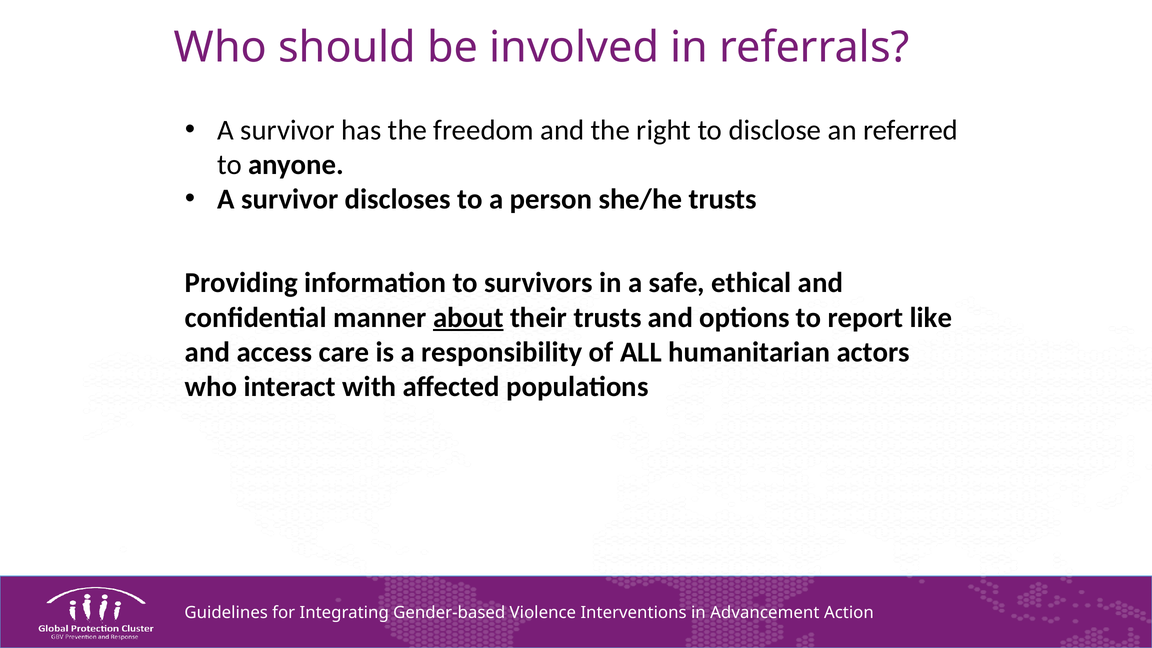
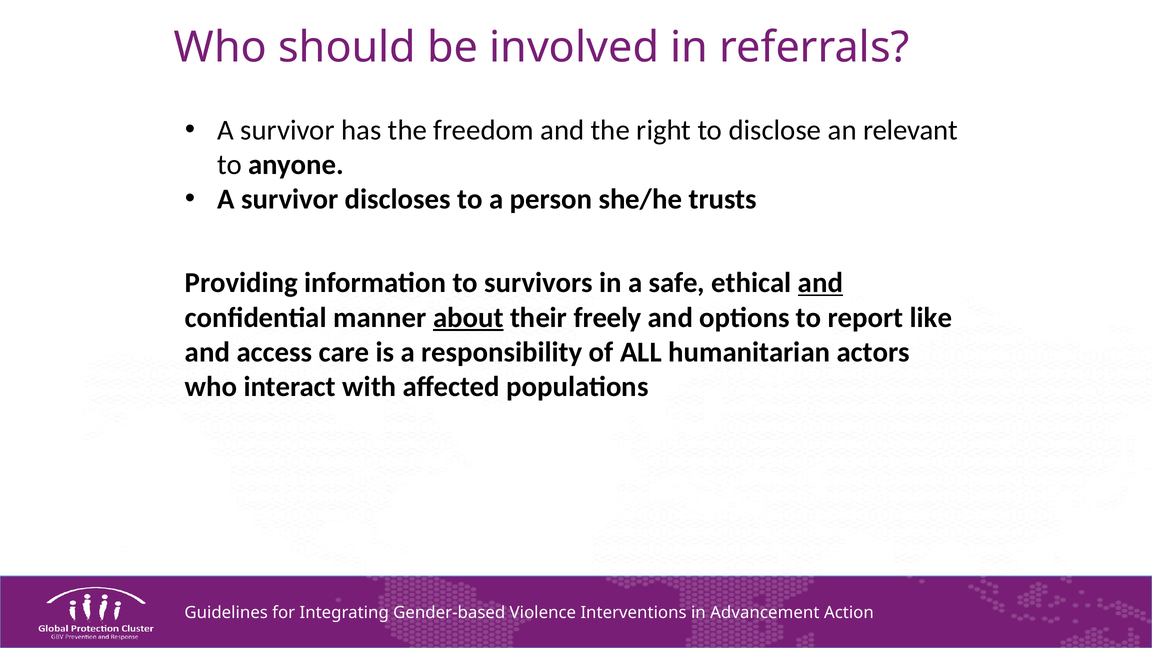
referred: referred -> relevant (911, 130)
and underline: none -> present (820, 283)
their trusts: trusts -> freely (608, 318)
